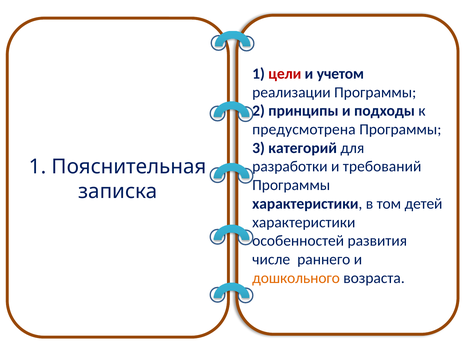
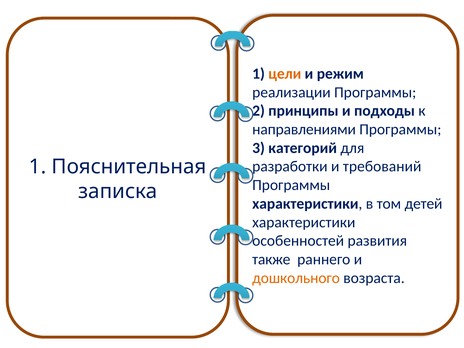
цели colour: red -> orange (285, 74)
учетом: учетом -> режим (340, 74)
предусмотрена: предусмотрена -> направлениями (304, 129)
числе: числе -> также (271, 259)
